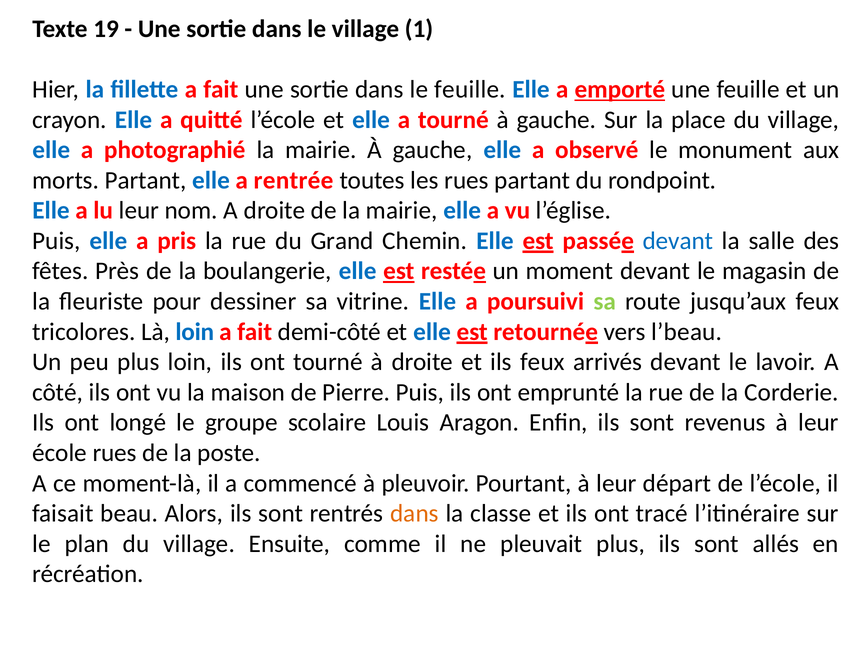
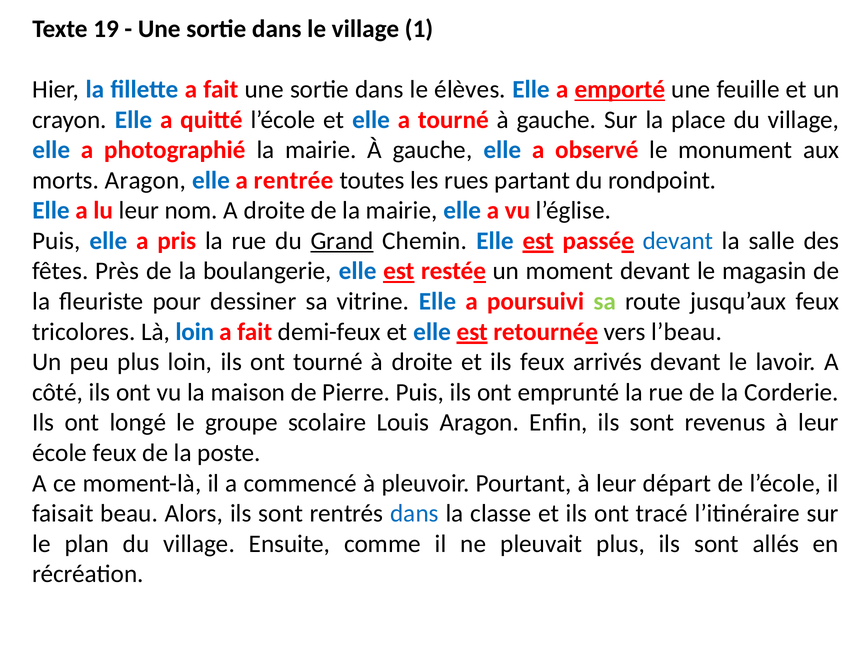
le feuille: feuille -> élèves (470, 89)
morts Partant: Partant -> Aragon (145, 180)
Grand underline: none -> present (342, 241)
demi-côté: demi-côté -> demi-feux (329, 332)
école rues: rues -> feux (115, 453)
dans colour: orange -> blue (414, 513)
